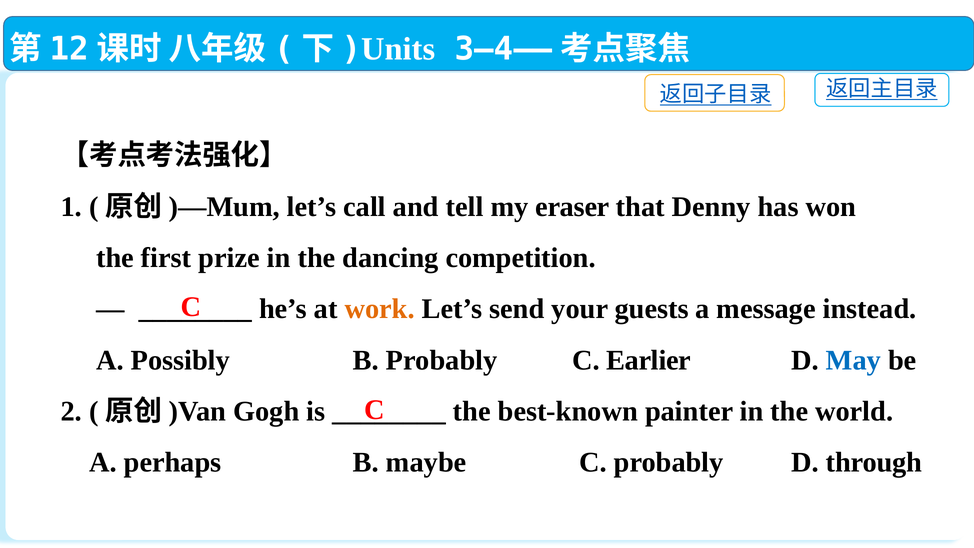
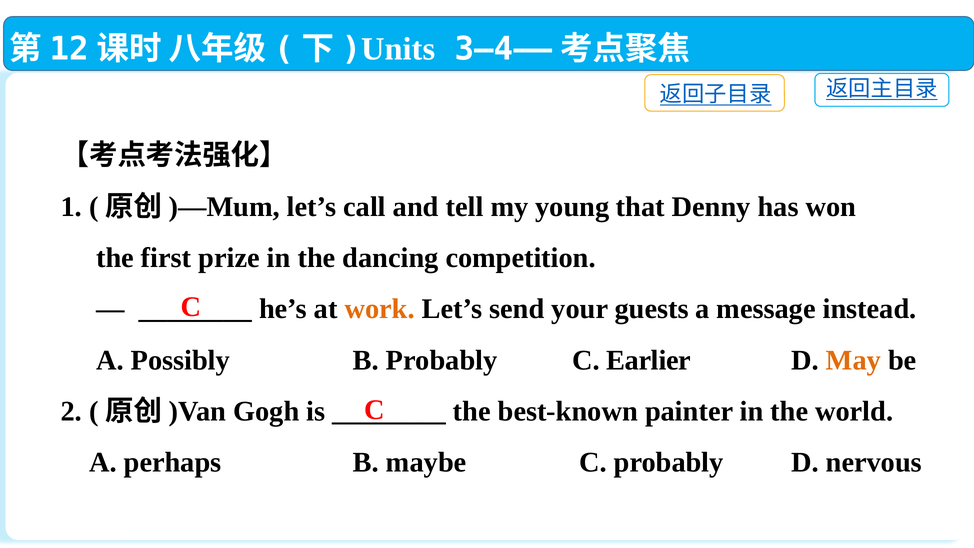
eraser: eraser -> young (572, 207)
May colour: blue -> orange (853, 360)
through: through -> nervous (874, 462)
